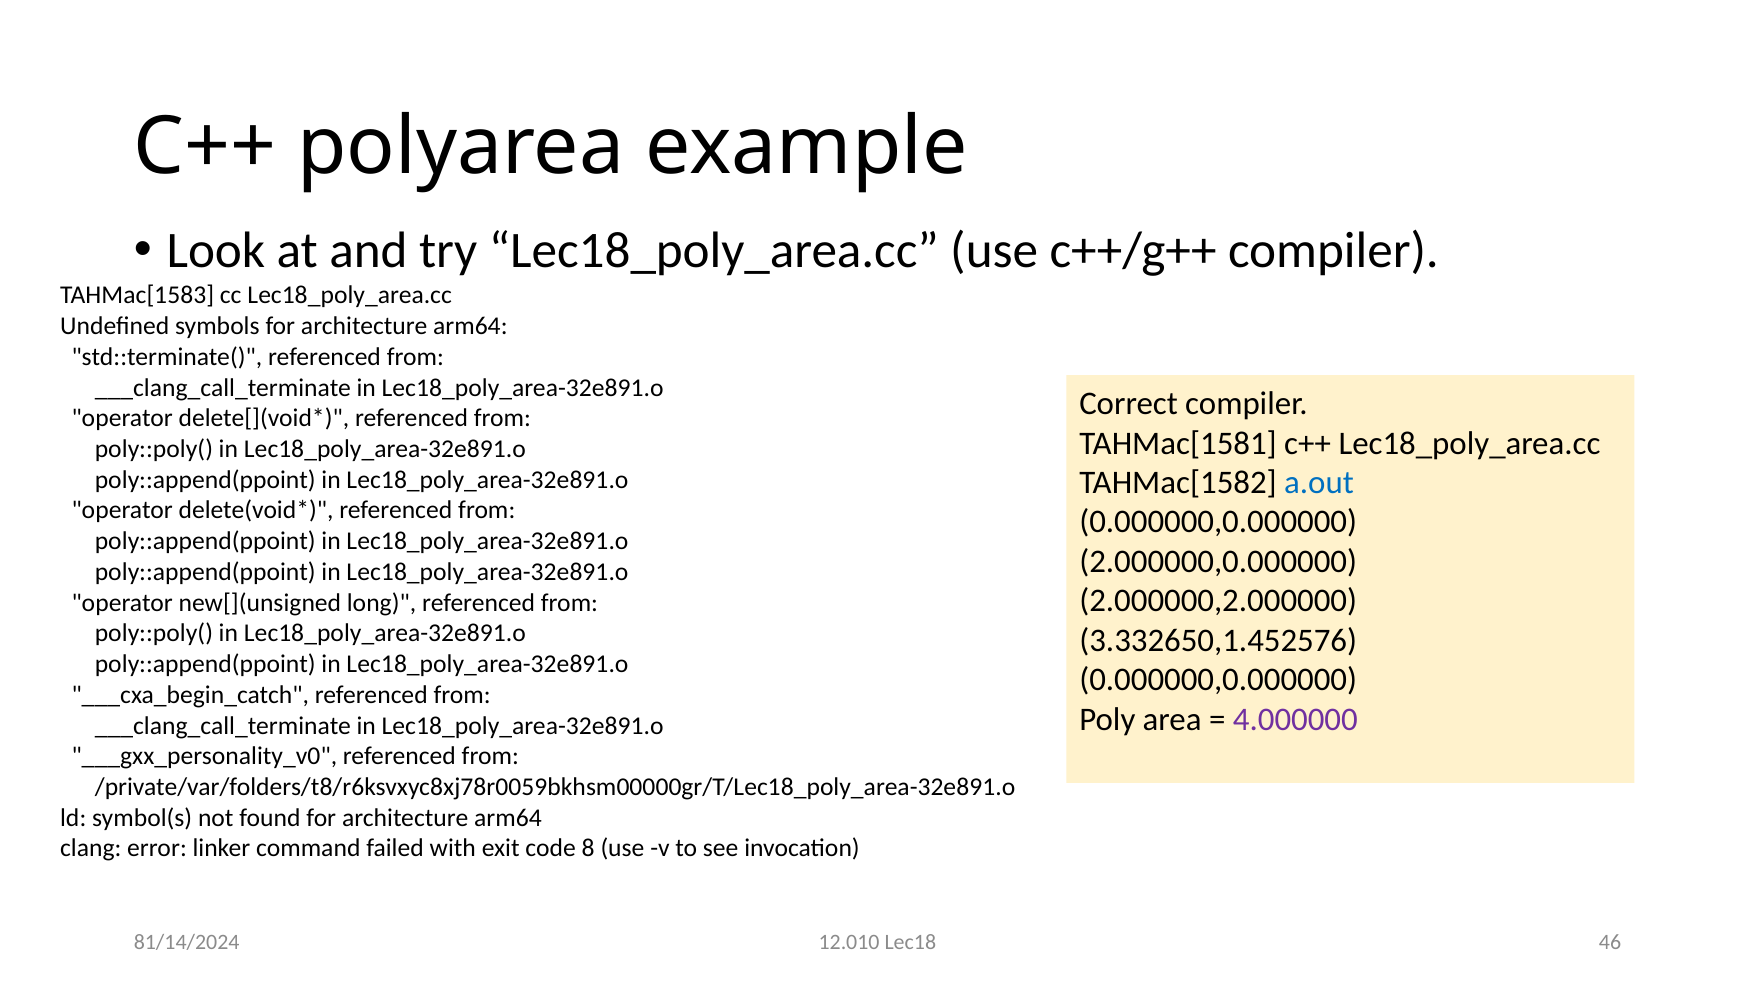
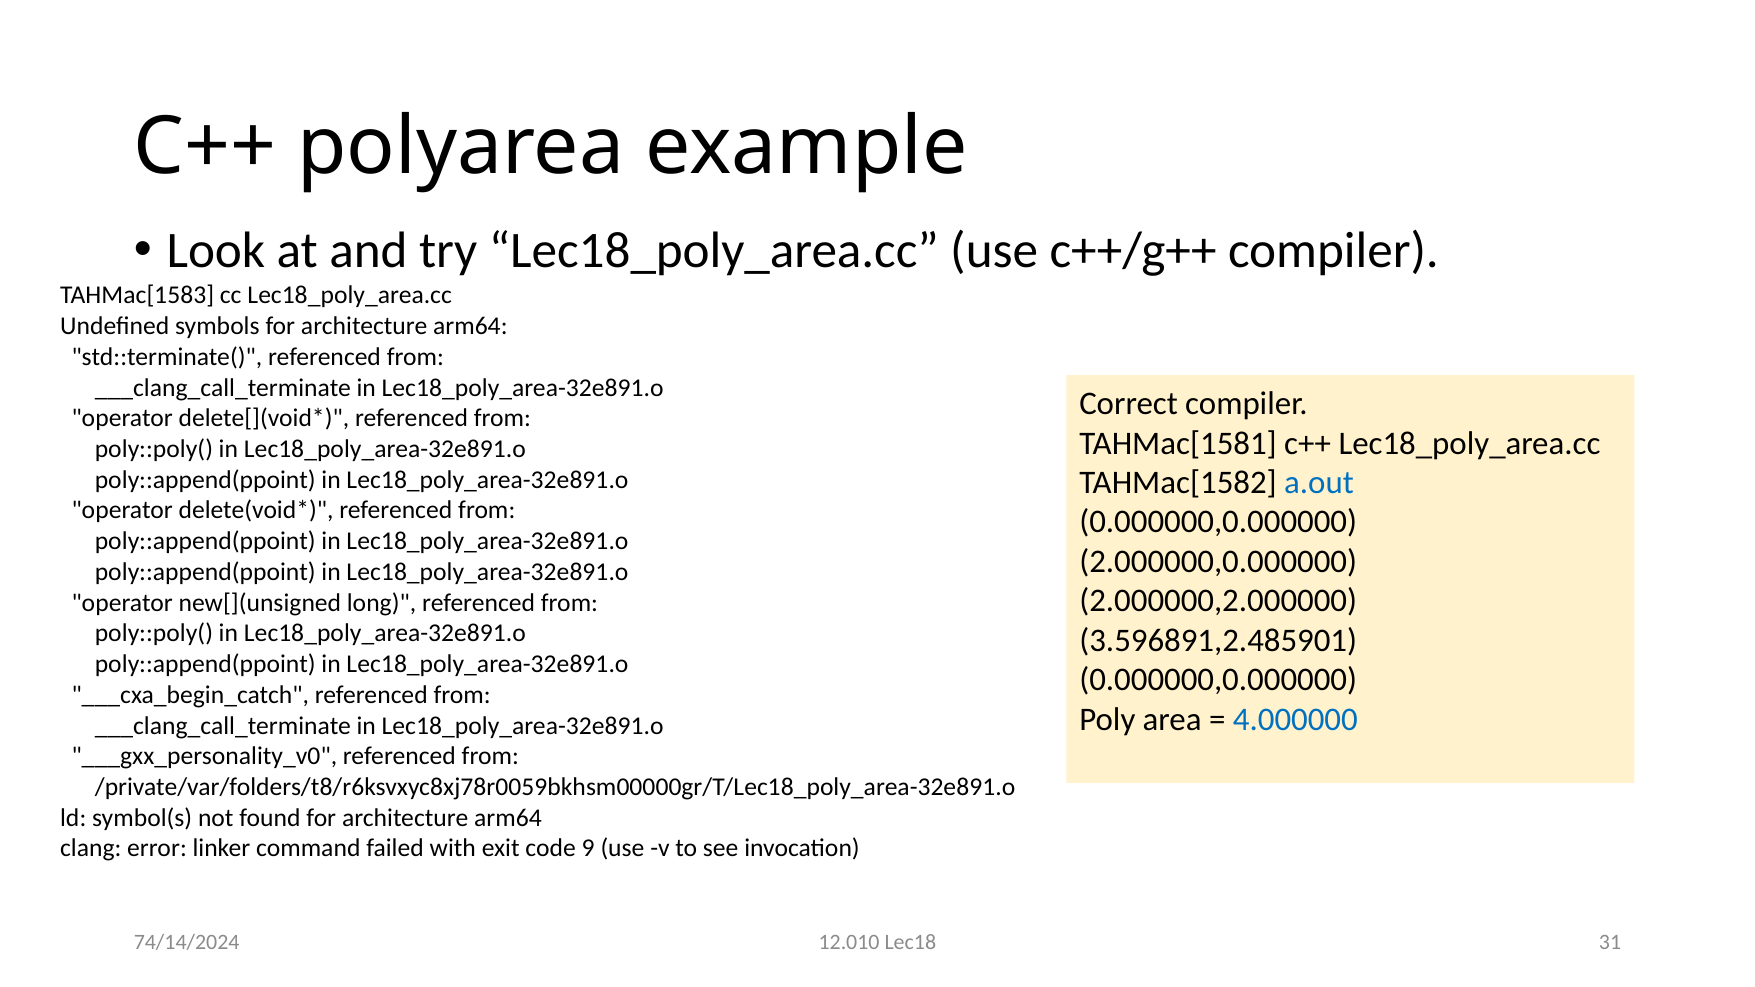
3.332650,1.452576: 3.332650,1.452576 -> 3.596891,2.485901 (1218, 641)
4.000000 colour: purple -> blue (1295, 720)
8: 8 -> 9 (588, 849)
46: 46 -> 31 (1610, 943)
81/14/2024: 81/14/2024 -> 74/14/2024 (187, 943)
